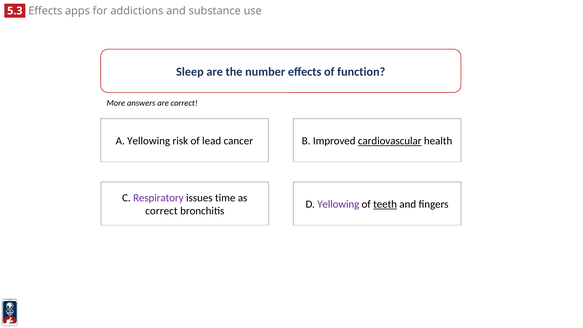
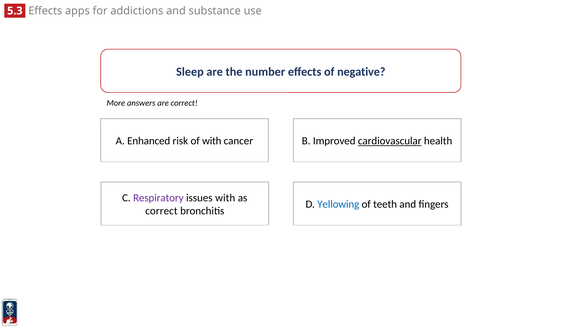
function: function -> negative (361, 72)
A Yellowing: Yellowing -> Enhanced (149, 141)
of lead: lead -> with (212, 141)
issues time: time -> with (225, 198)
Yellowing colour: purple -> blue (338, 204)
teeth underline: present -> none (385, 204)
